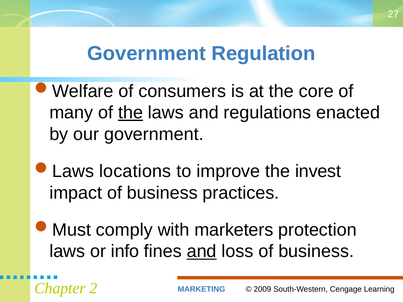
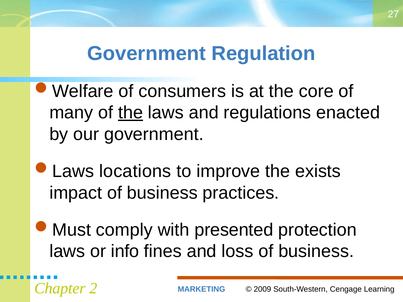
invest: invest -> exists (318, 171)
marketers: marketers -> presented (234, 230)
and underline: present -> none (202, 252)
